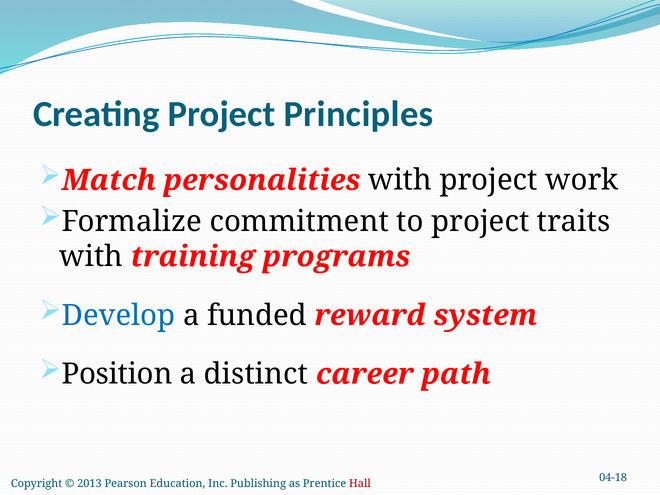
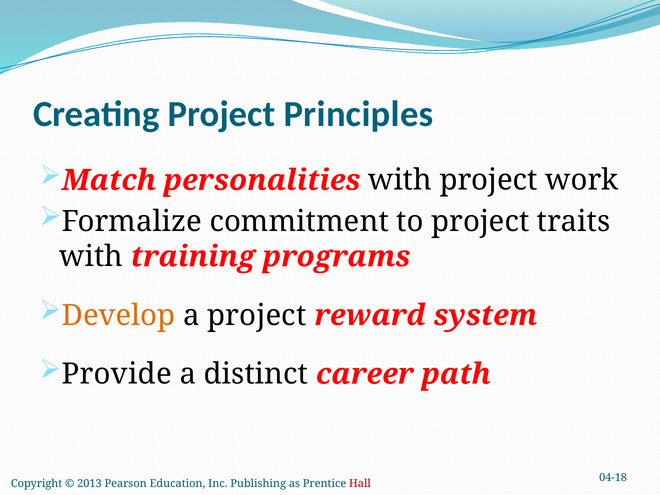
Develop colour: blue -> orange (119, 315)
a funded: funded -> project (257, 315)
Position: Position -> Provide (117, 374)
